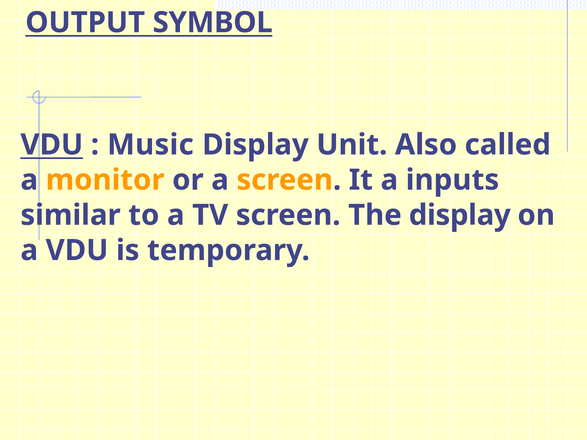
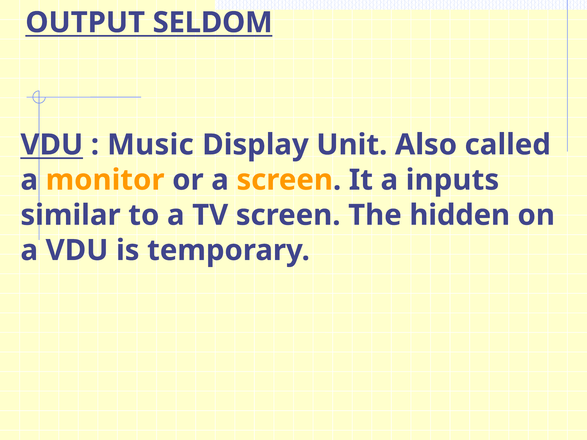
SYMBOL: SYMBOL -> SELDOM (213, 23)
The display: display -> hidden (460, 215)
